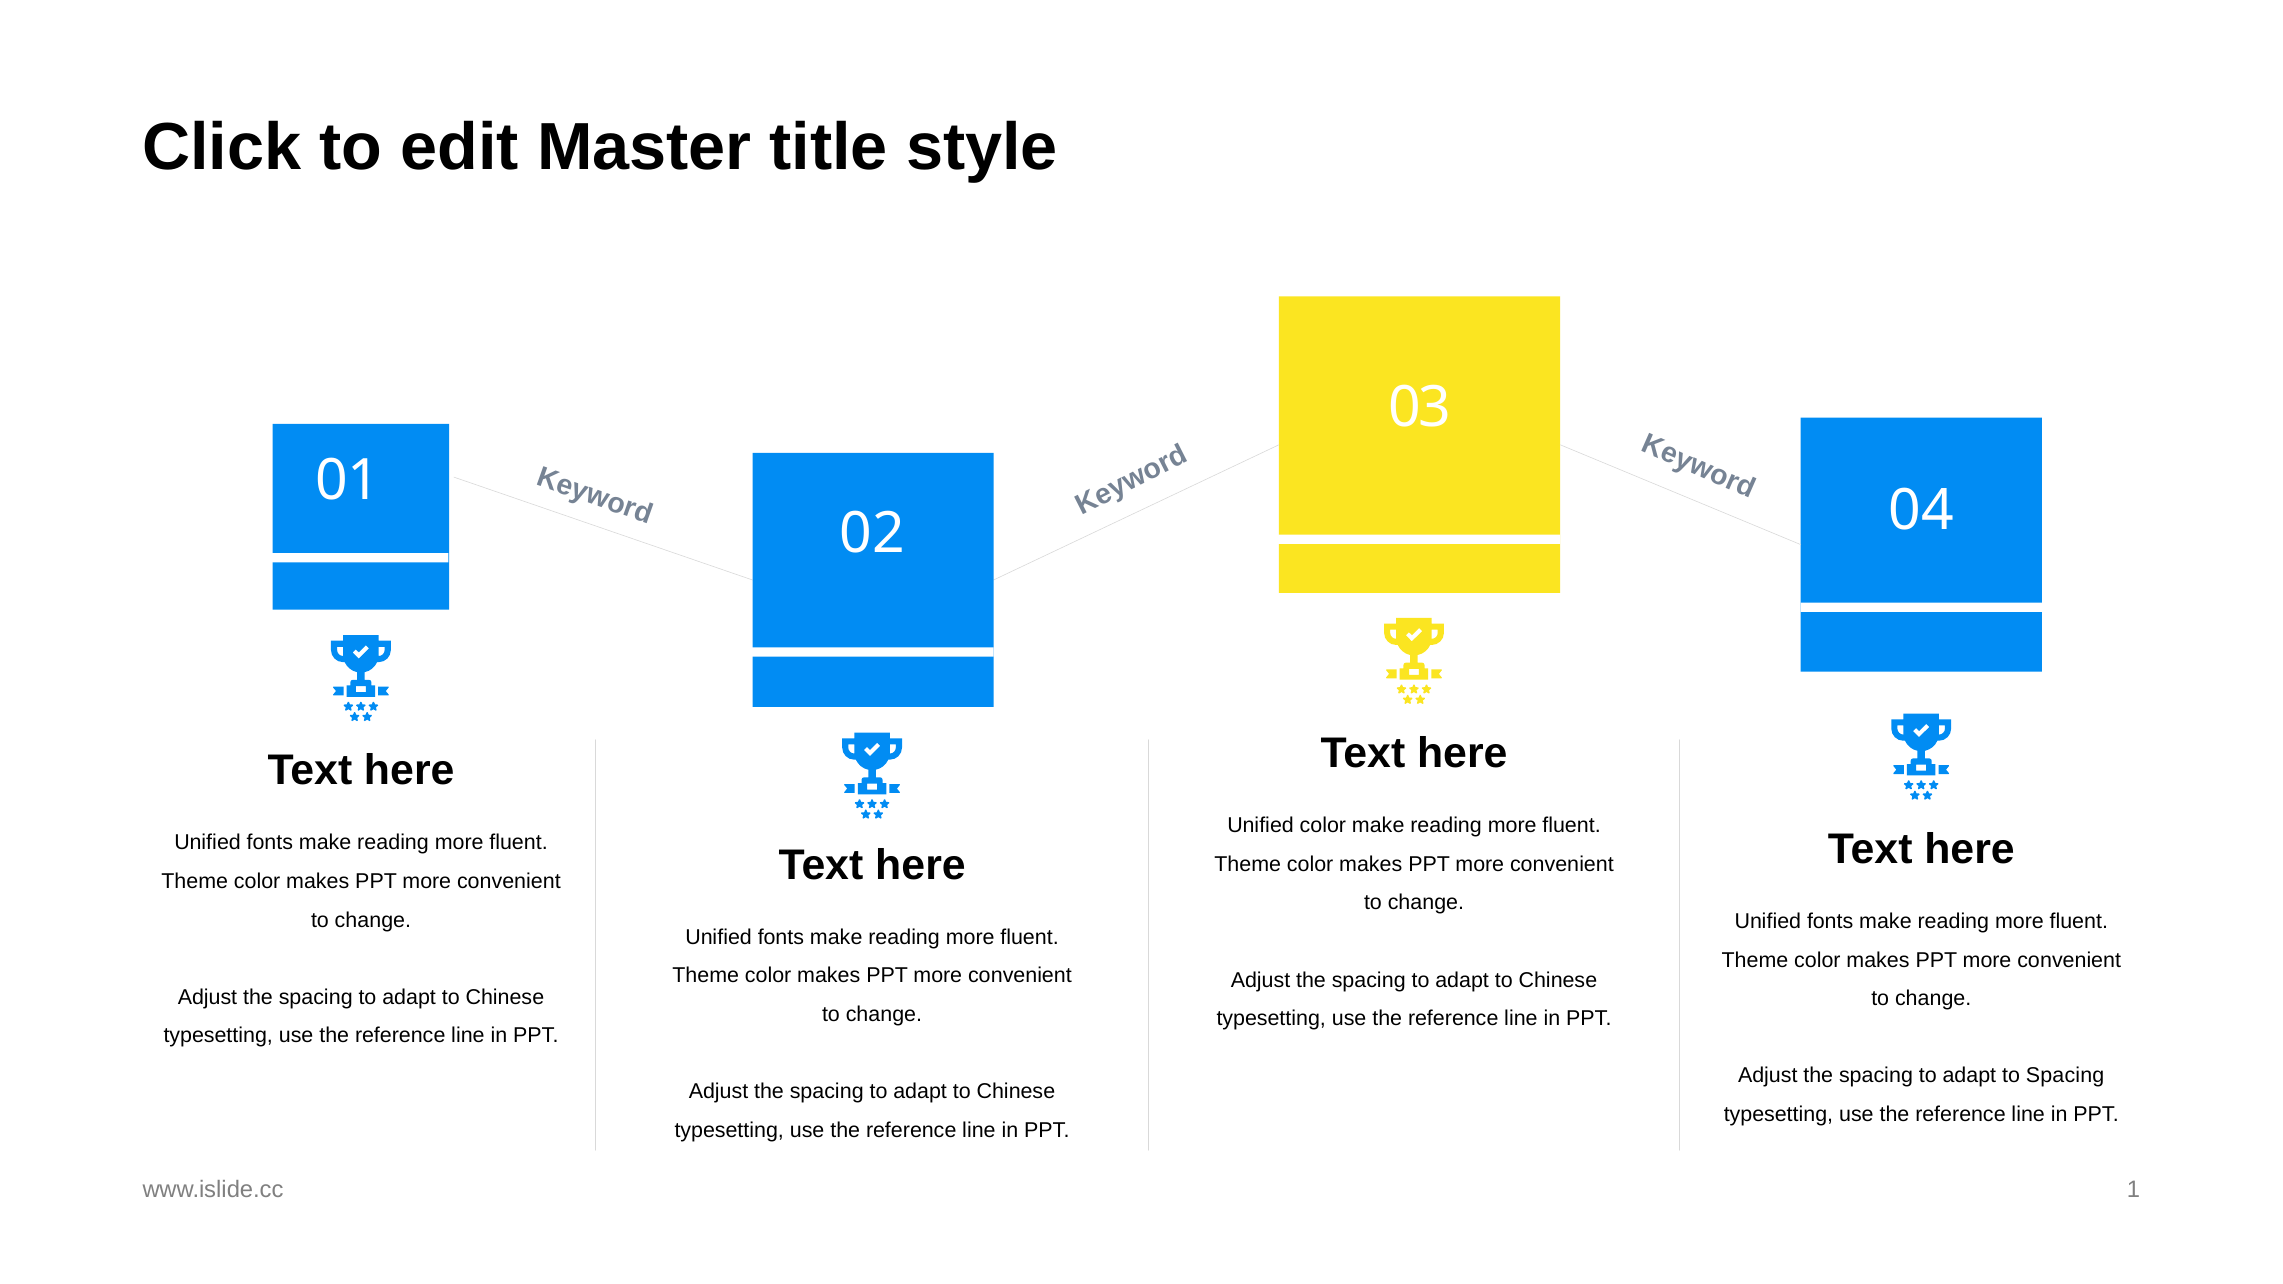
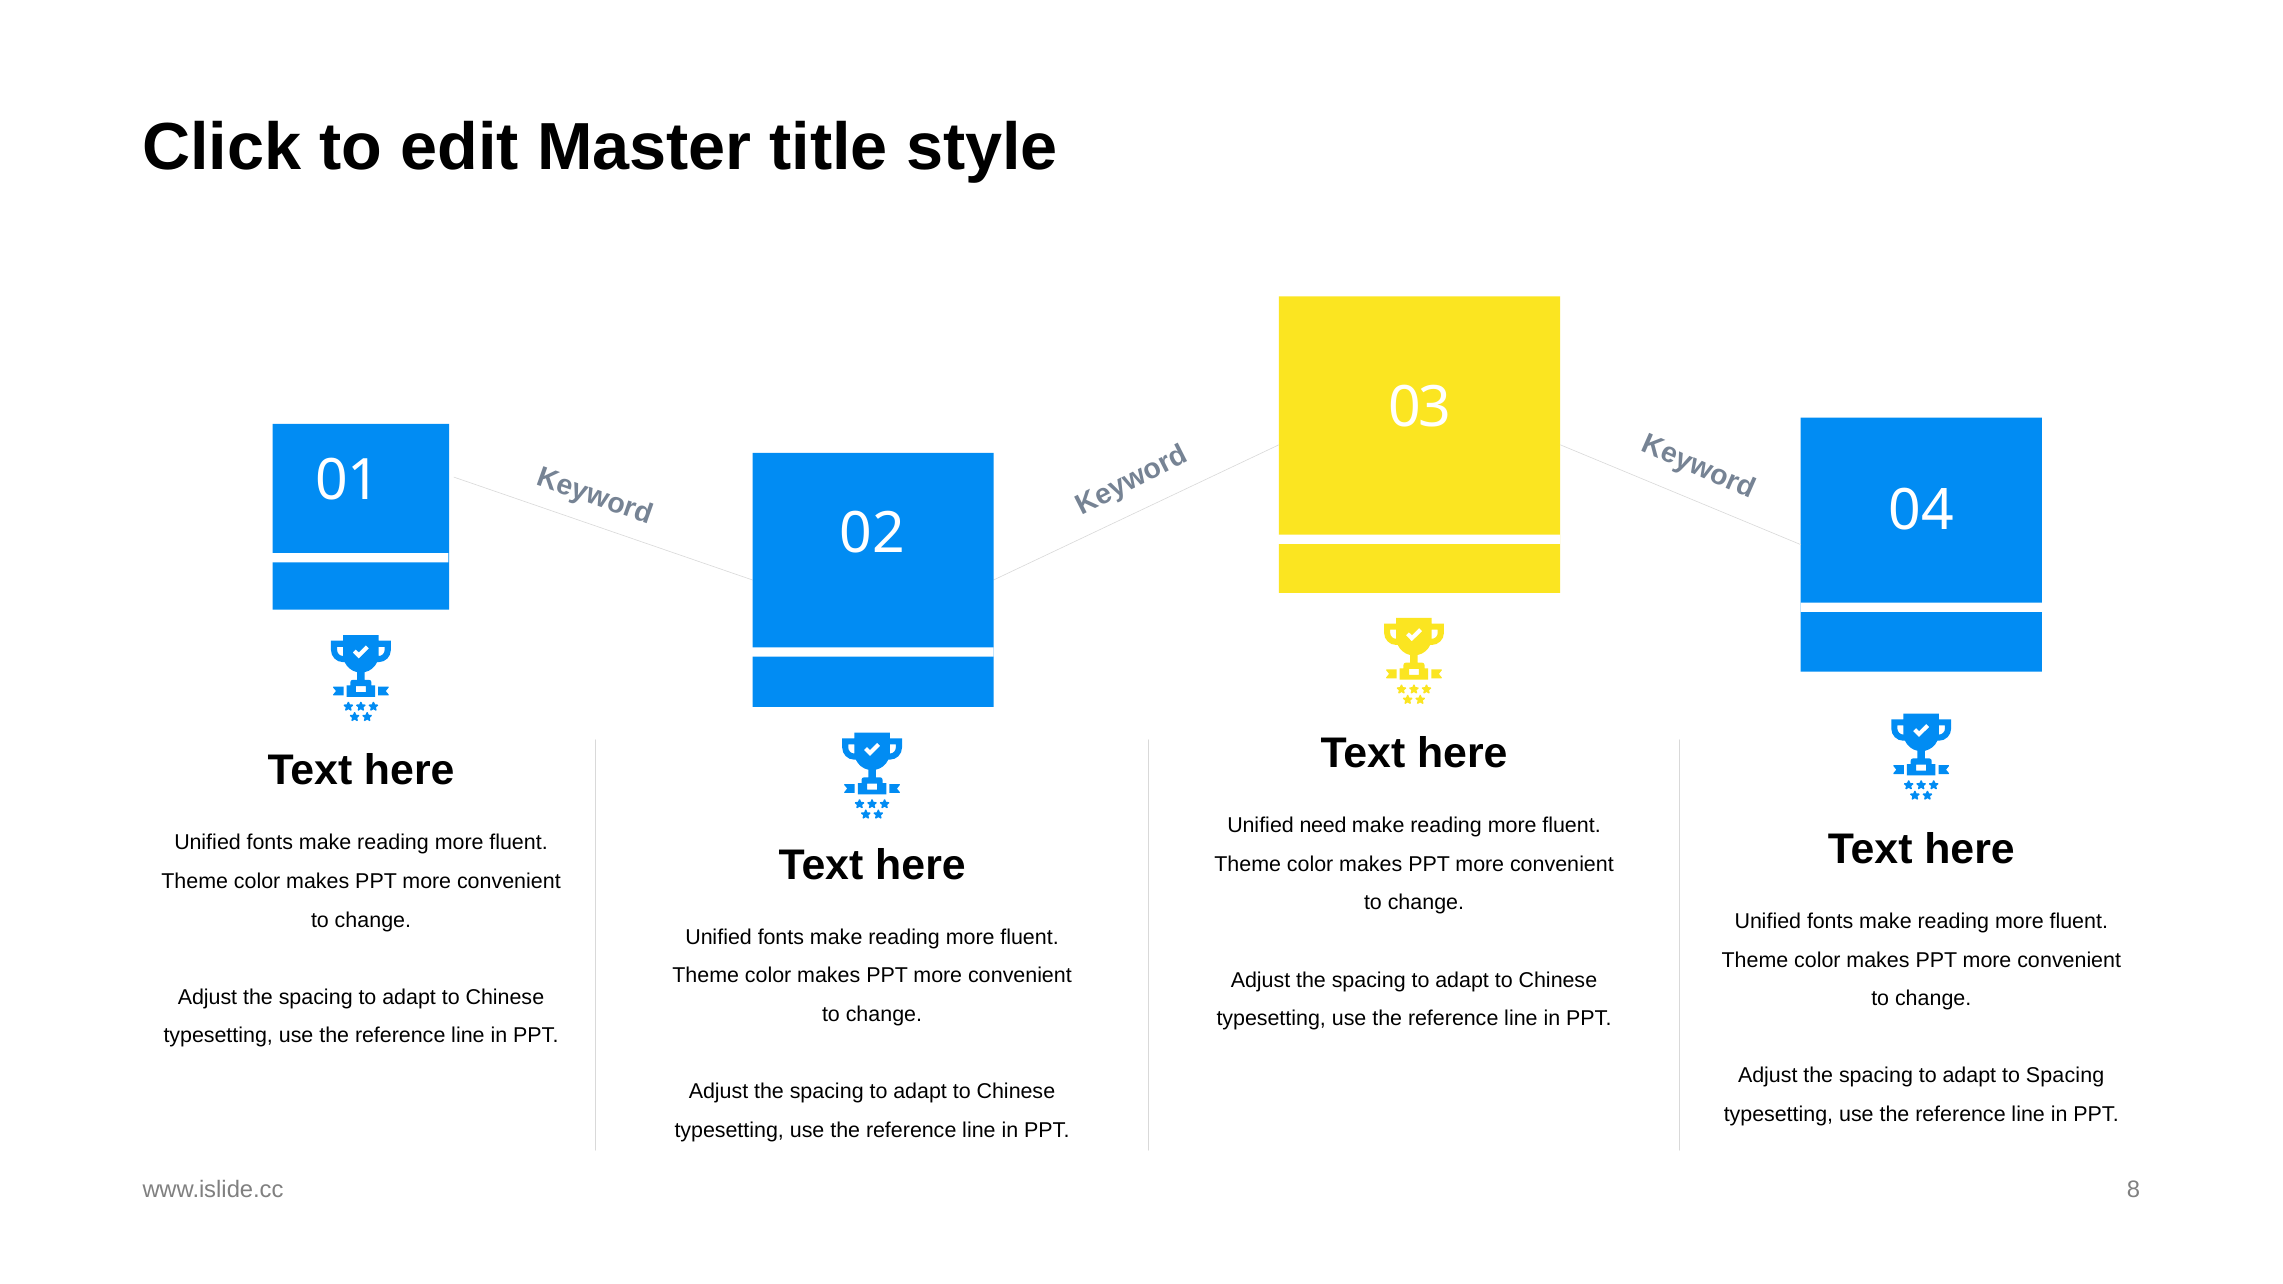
Unified color: color -> need (1323, 826)
1: 1 -> 8 (2134, 1189)
